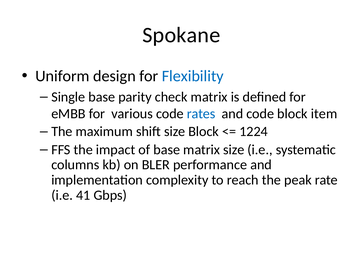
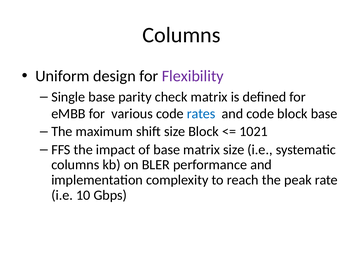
Spokane: Spokane -> Columns (181, 35)
Flexibility colour: blue -> purple (193, 76)
block item: item -> base (324, 114)
1224: 1224 -> 1021 (254, 132)
41: 41 -> 10 (83, 195)
